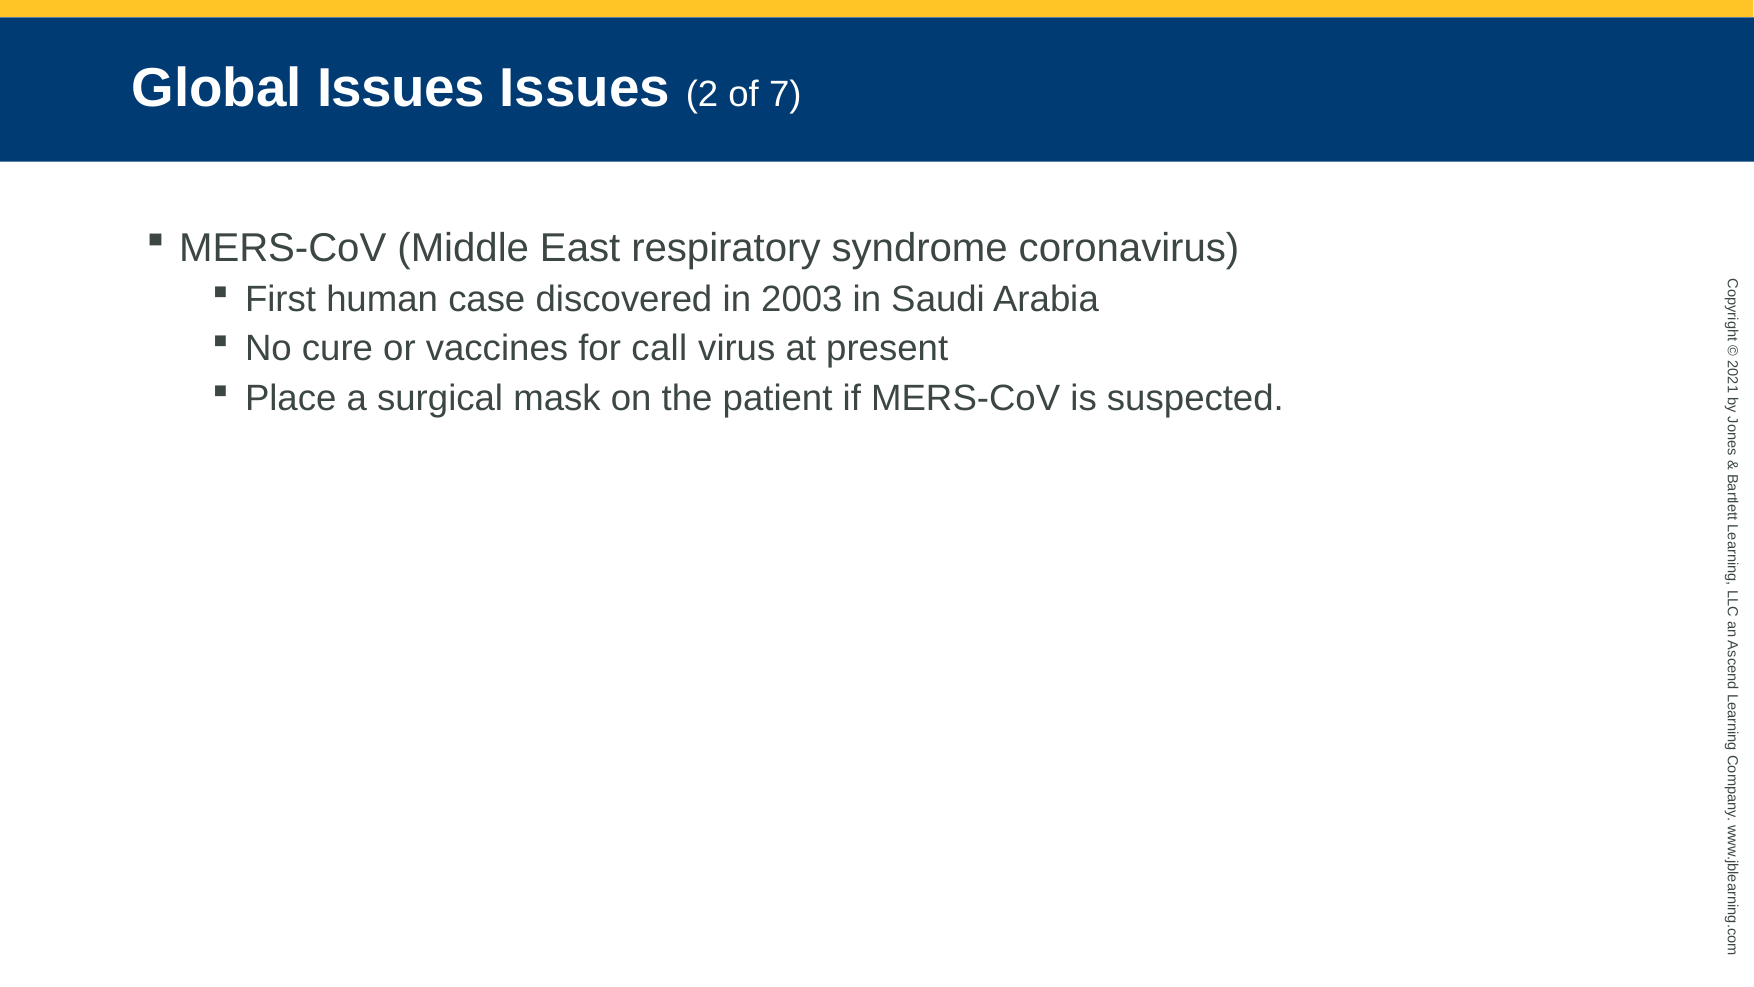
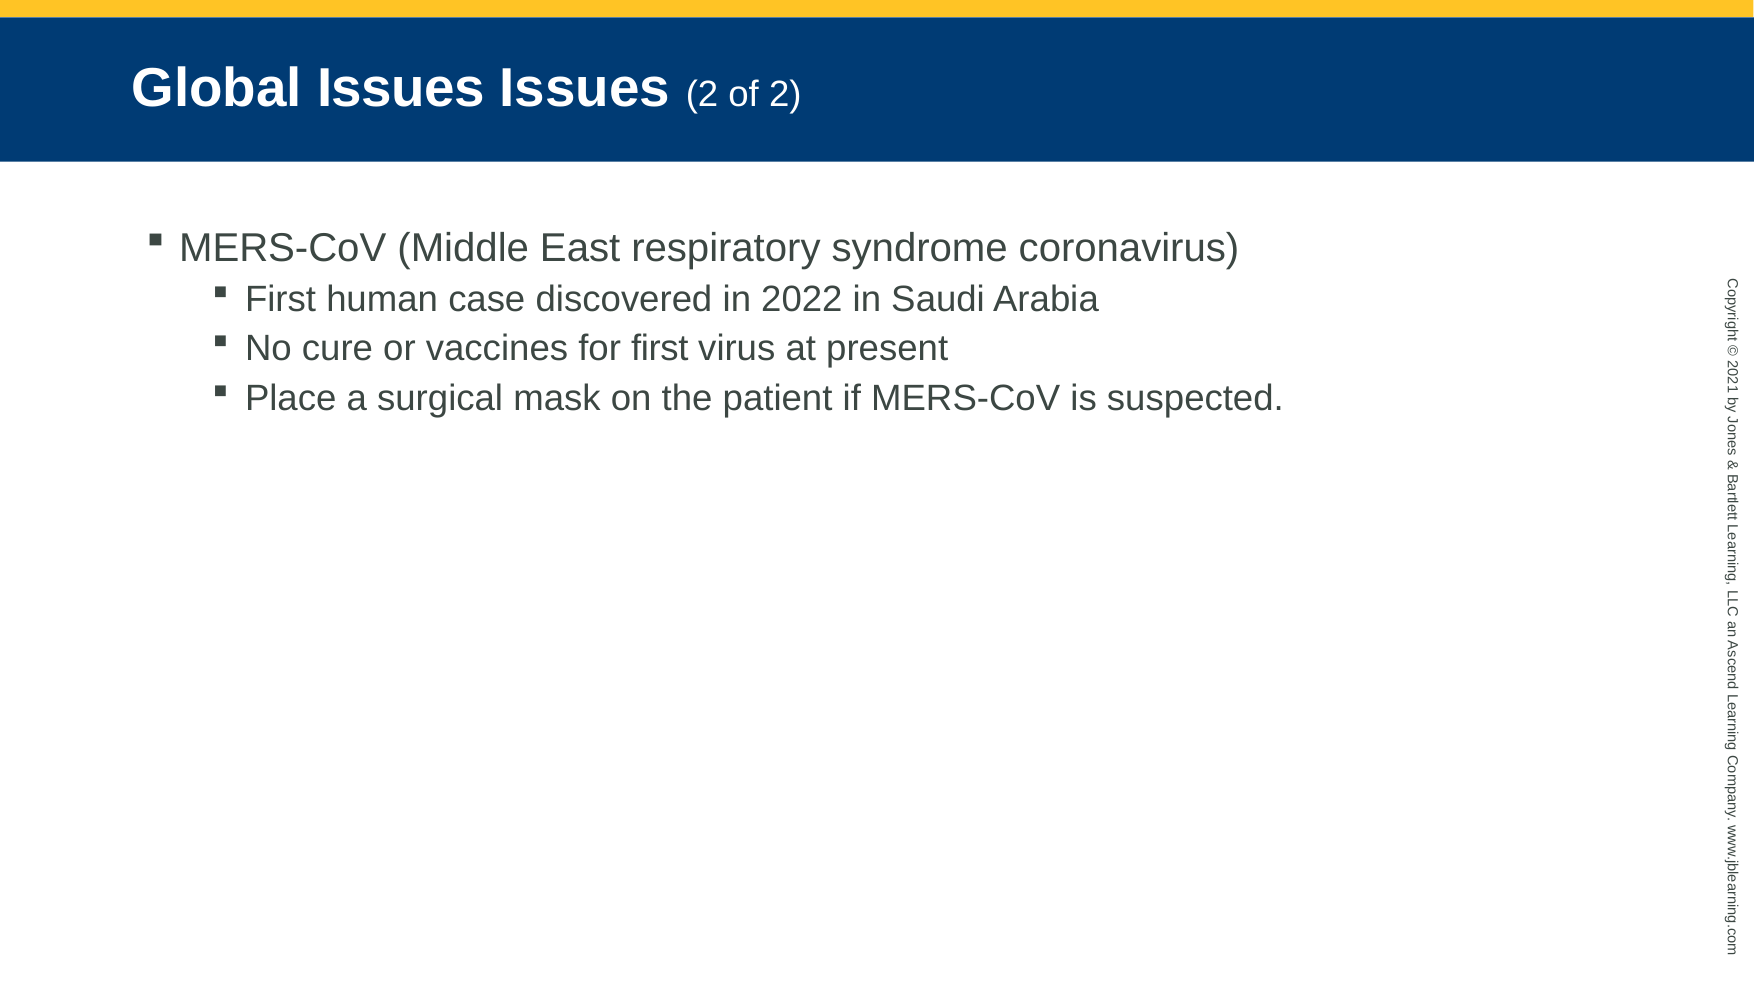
of 7: 7 -> 2 (785, 94)
2003: 2003 -> 2022 (802, 299)
for call: call -> first (660, 349)
